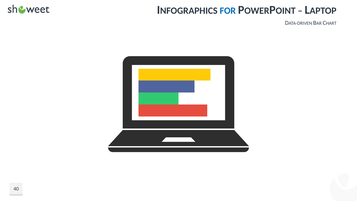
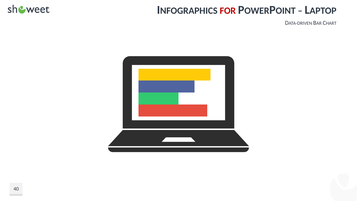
FOR colour: blue -> red (228, 11)
